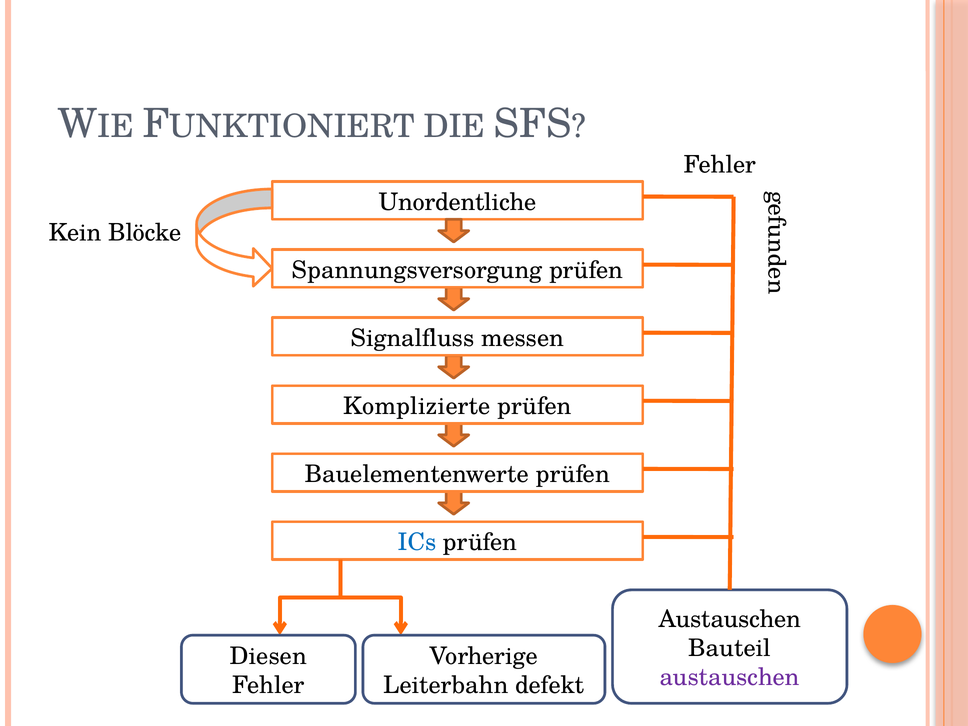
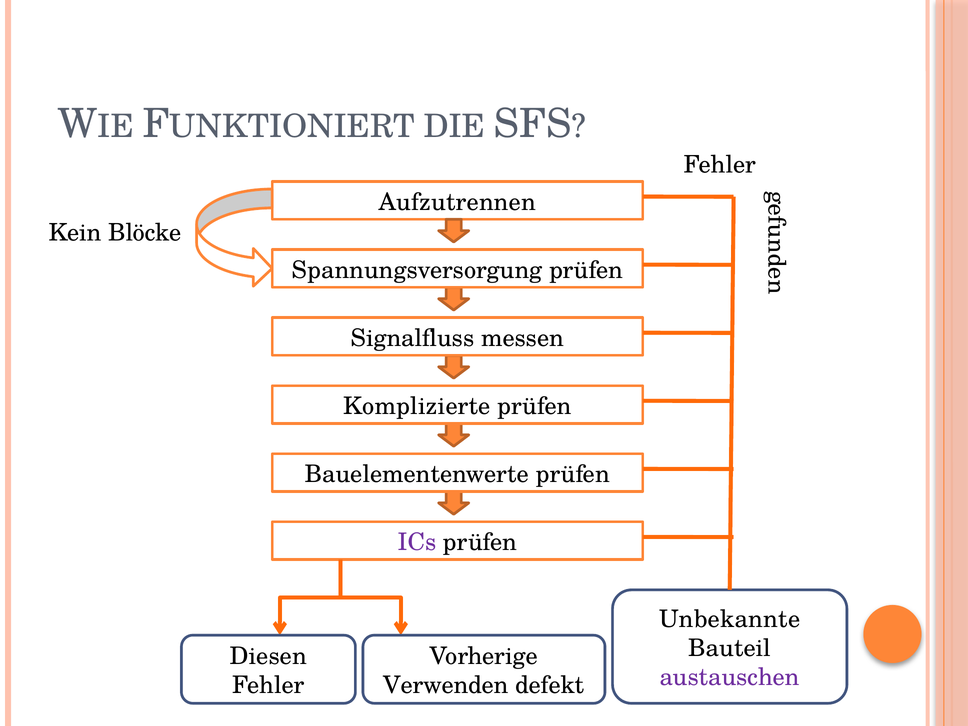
Unordentliche: Unordentliche -> Aufzutrennen (457, 202)
ICs colour: blue -> purple (417, 542)
Austauschen: Austauschen -> Unbekannte (730, 619)
Leiterbahn: Leiterbahn -> Verwenden (446, 685)
